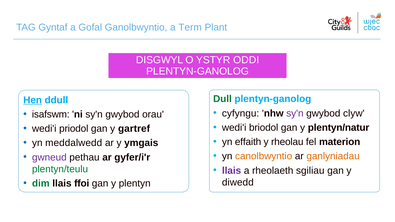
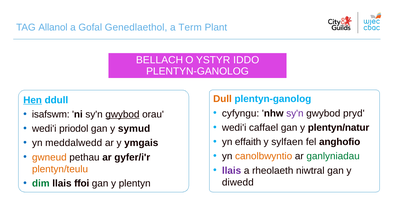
Gyntaf: Gyntaf -> Allanol (53, 27)
Ganolbwyntio: Ganolbwyntio -> Genedlaethol (136, 27)
DISGWYL: DISGWYL -> BELLACH (160, 60)
ODDI: ODDI -> IDDO (246, 60)
Dull colour: green -> orange (222, 99)
clyw: clyw -> pryd (354, 113)
gwybod underline: none -> present (122, 114)
briodol: briodol -> caffael (264, 128)
gartref: gartref -> symud (134, 129)
rheolau: rheolau -> sylfaen (287, 142)
materion: materion -> anghofio (340, 142)
ganlyniadau colour: orange -> green (333, 156)
gwneud colour: purple -> orange (49, 157)
plentyn/teulu colour: green -> orange (60, 169)
sgiliau: sgiliau -> niwtral (310, 171)
